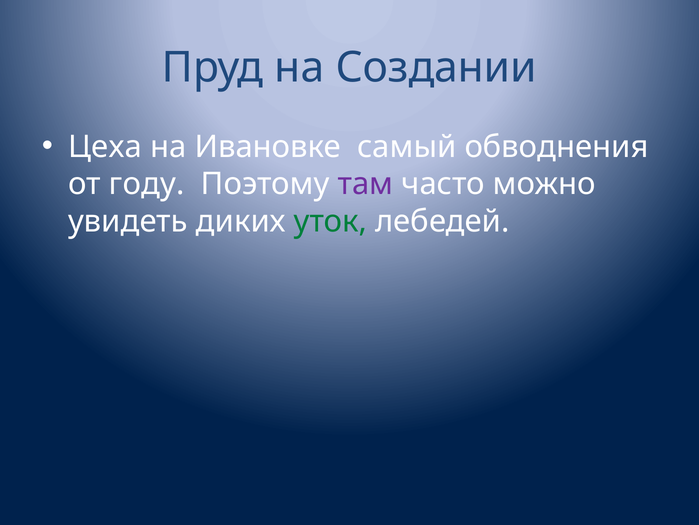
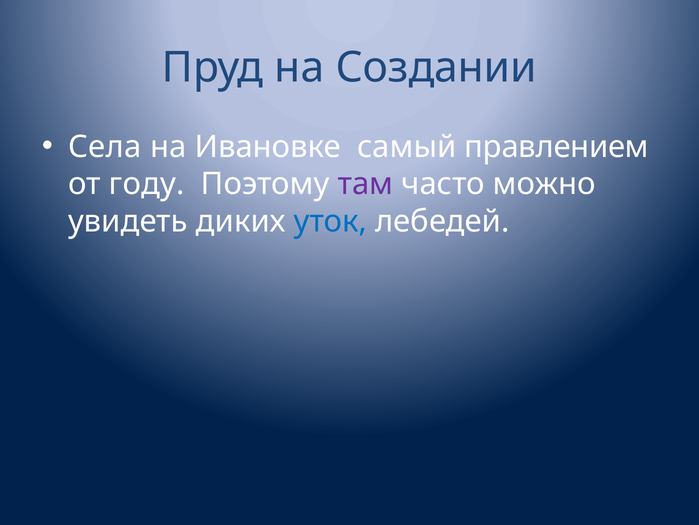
Цеха: Цеха -> Села (105, 147)
обводнения: обводнения -> правлением (557, 147)
уток colour: green -> blue (330, 221)
